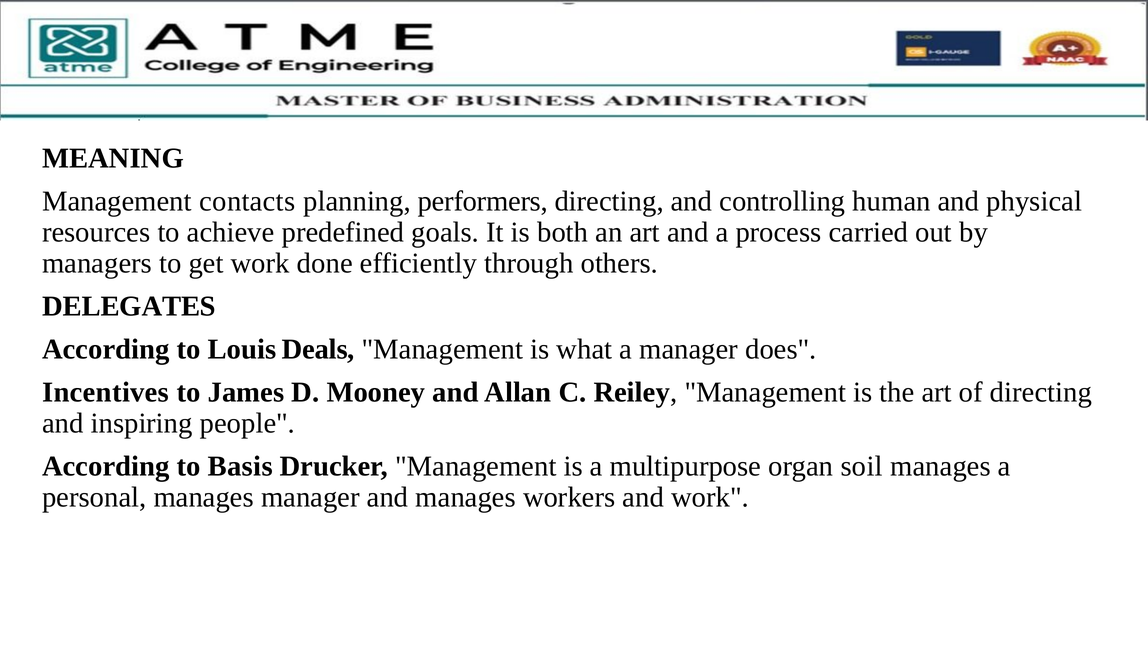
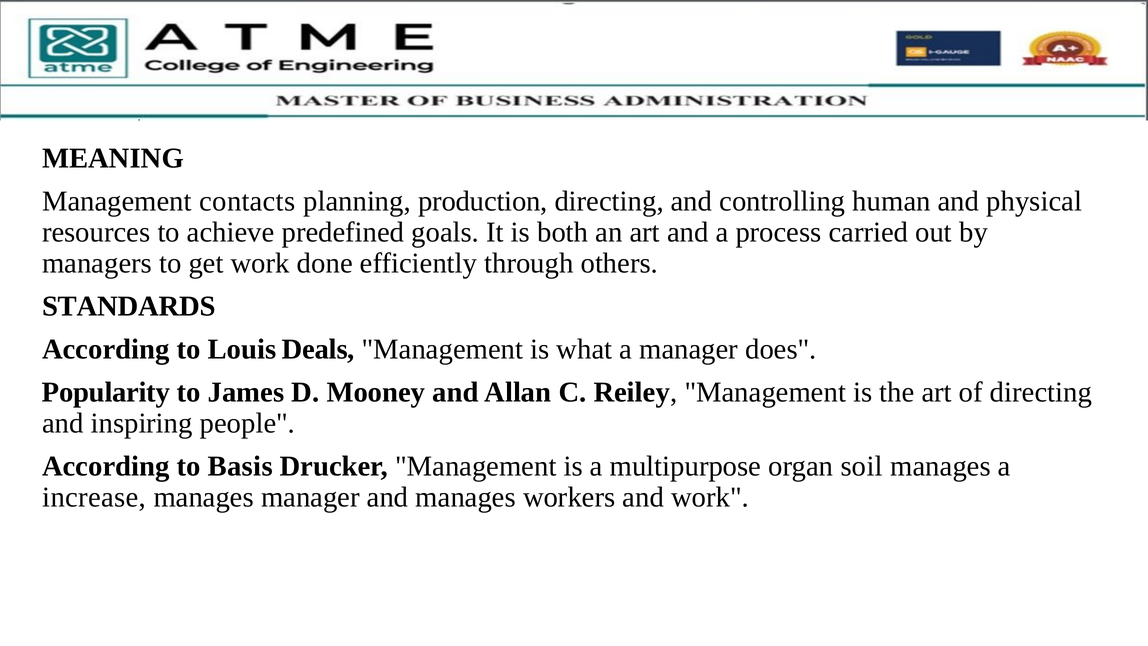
performers: performers -> production (483, 201)
DELEGATES: DELEGATES -> STANDARDS (129, 306)
Incentives: Incentives -> Popularity (106, 392)
personal: personal -> increase (94, 497)
